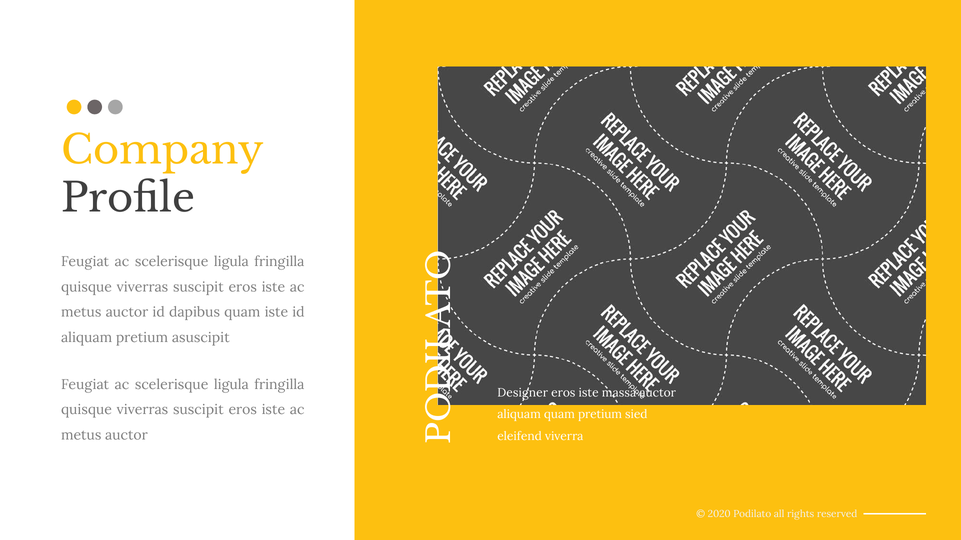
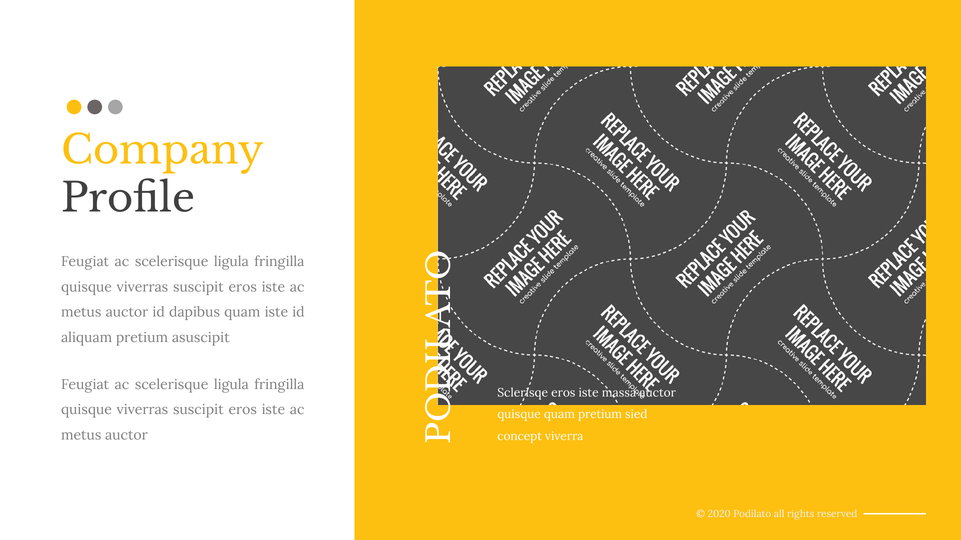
Designer: Designer -> Sclerisqe (523, 393)
aliquam: aliquam -> quisque (519, 415)
eleifend: eleifend -> concept (520, 436)
